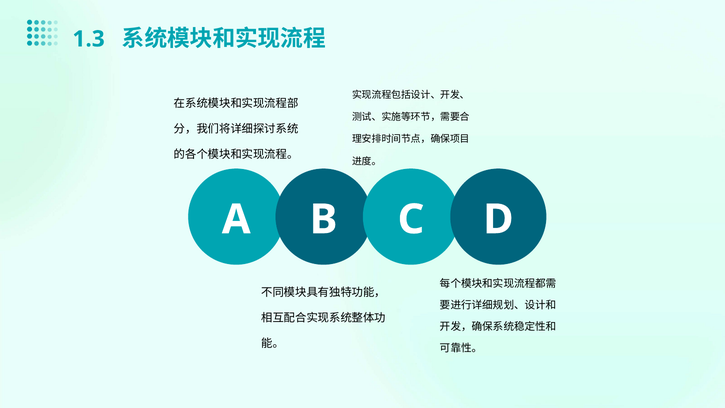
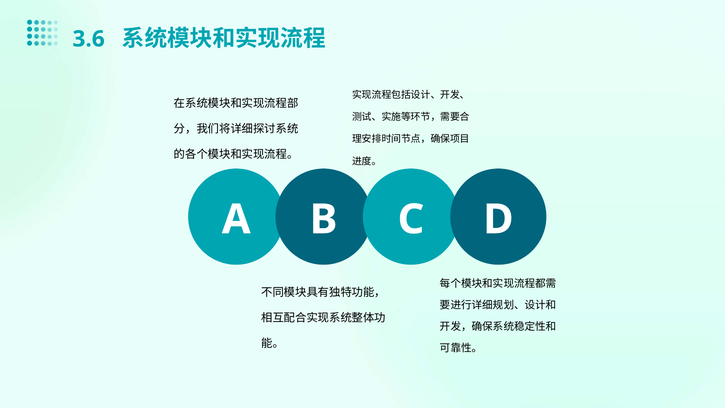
1.3: 1.3 -> 3.6 (89, 39)
